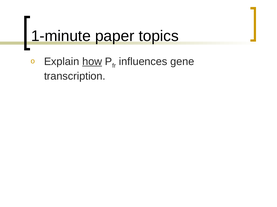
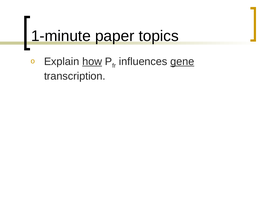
gene underline: none -> present (182, 62)
